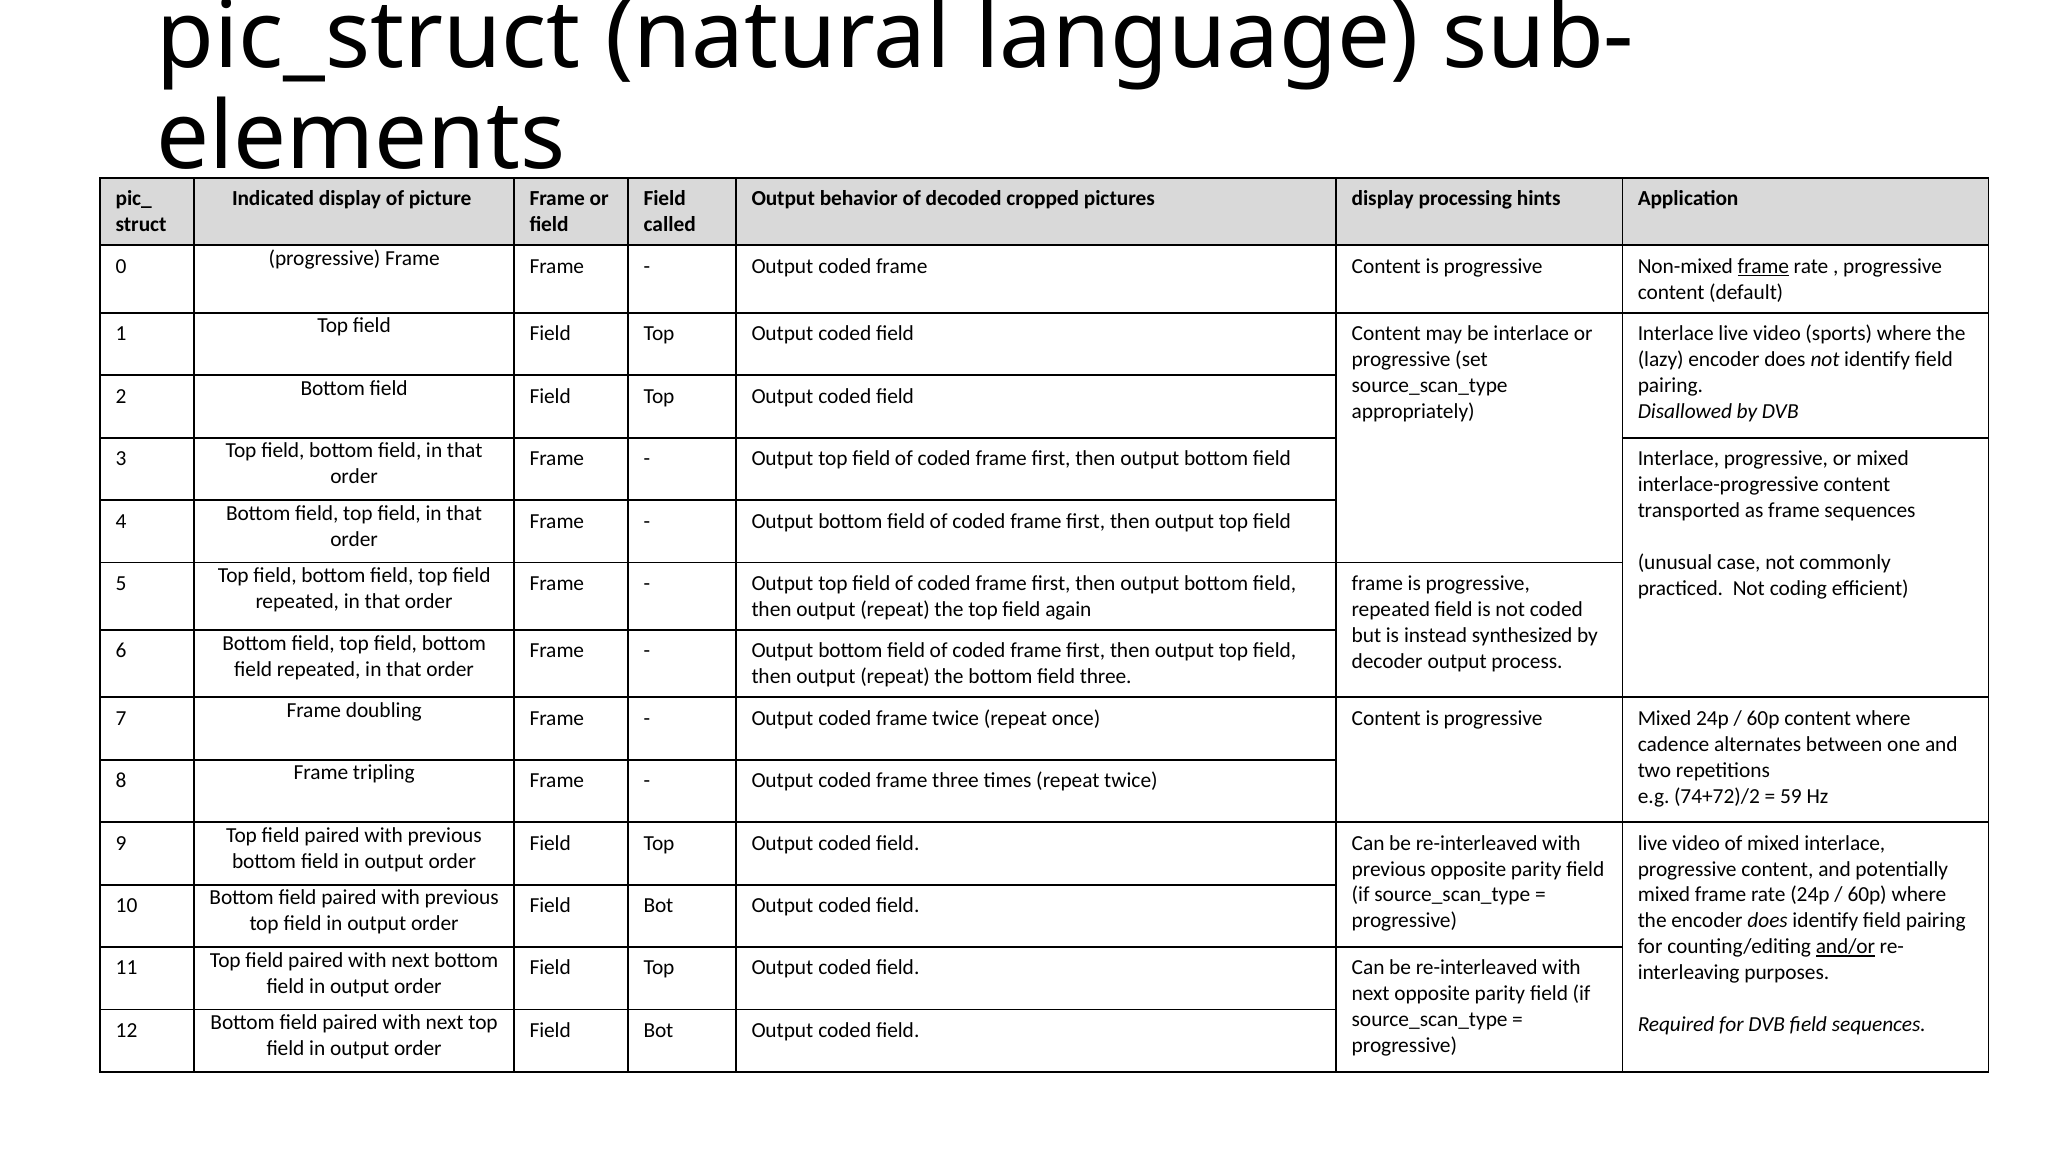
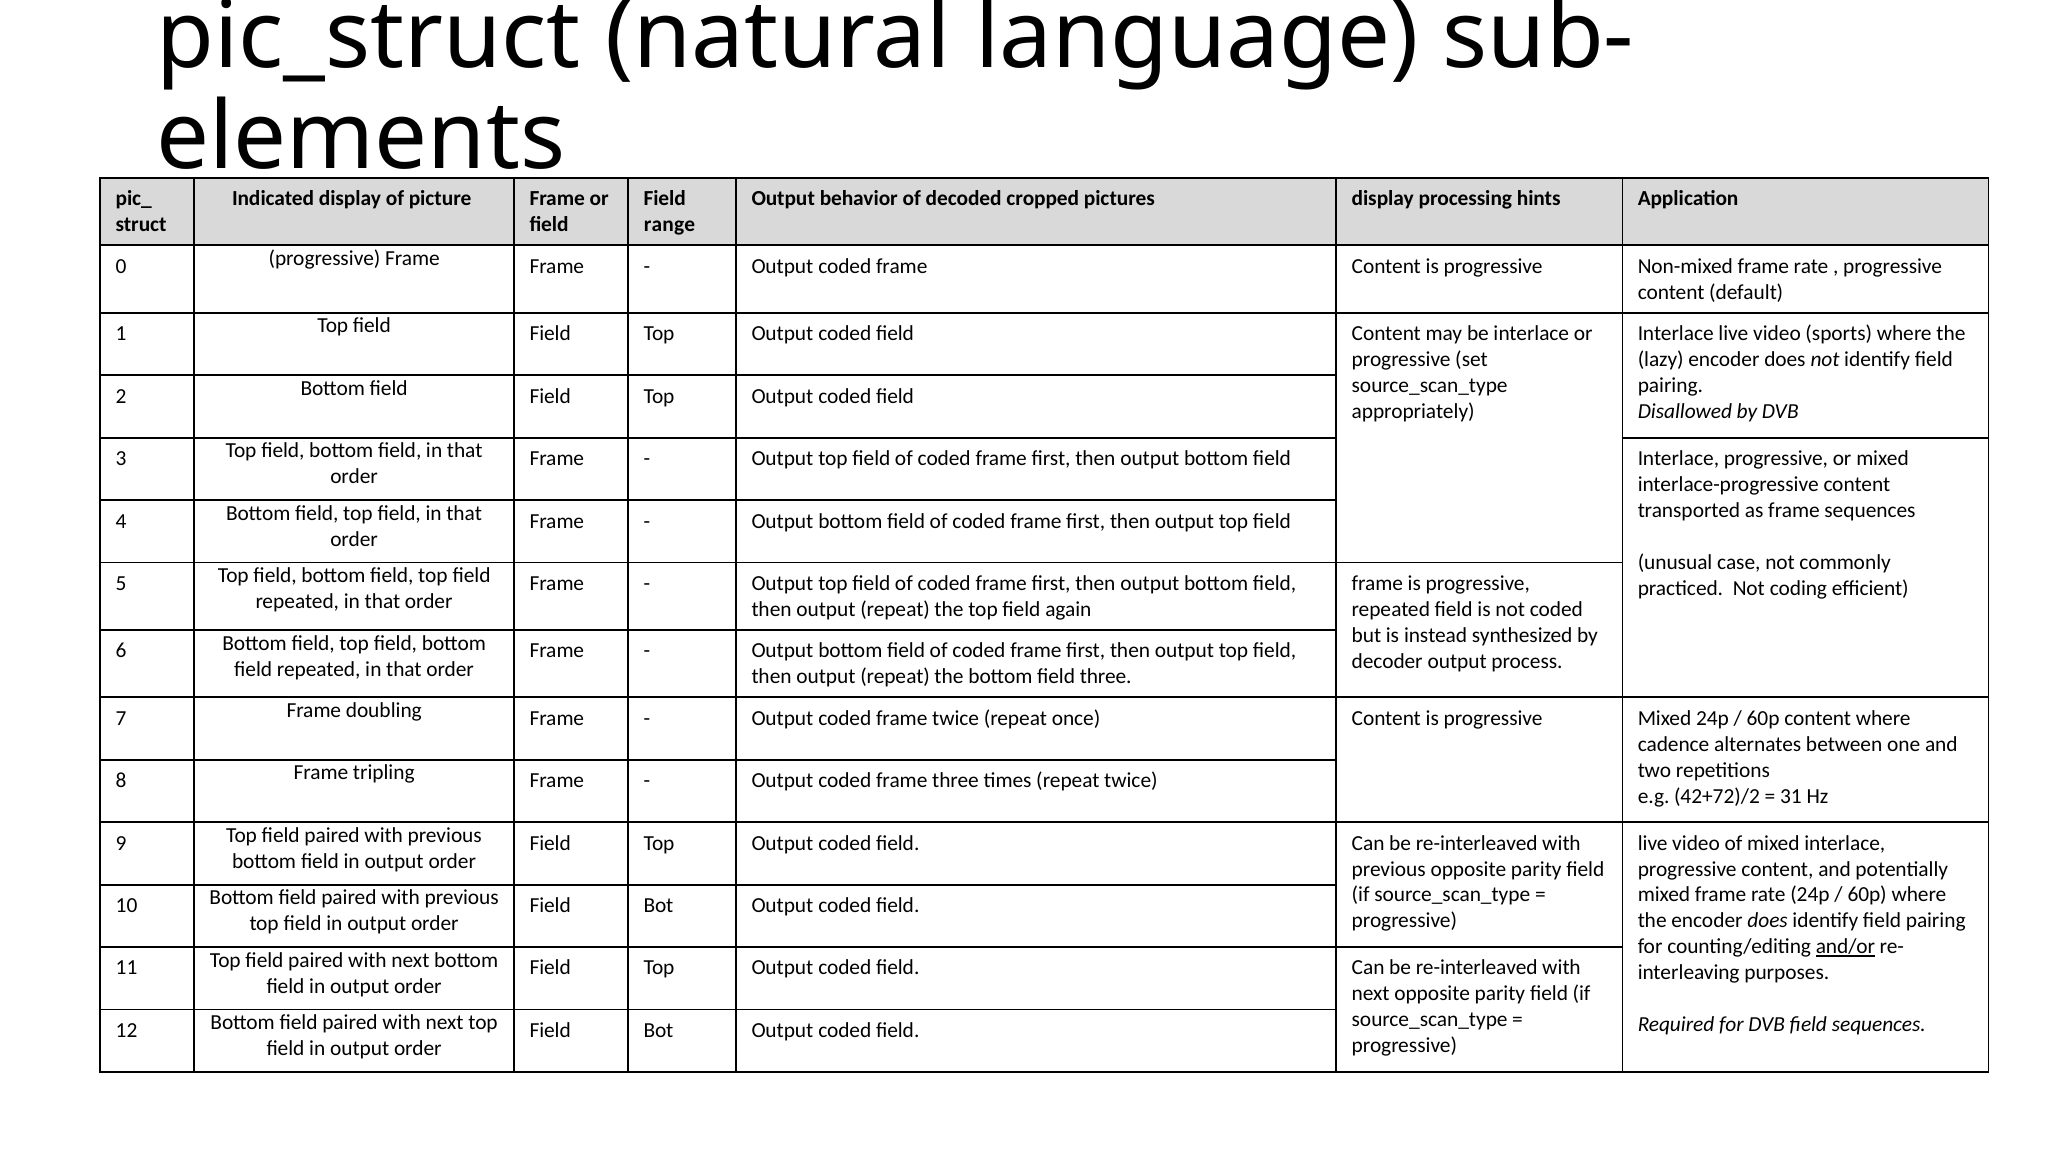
called: called -> range (670, 225)
frame underline: present -> none (1763, 266)
74+72)/2: 74+72)/2 -> 42+72)/2 (1717, 796)
59: 59 -> 31 (1791, 796)
